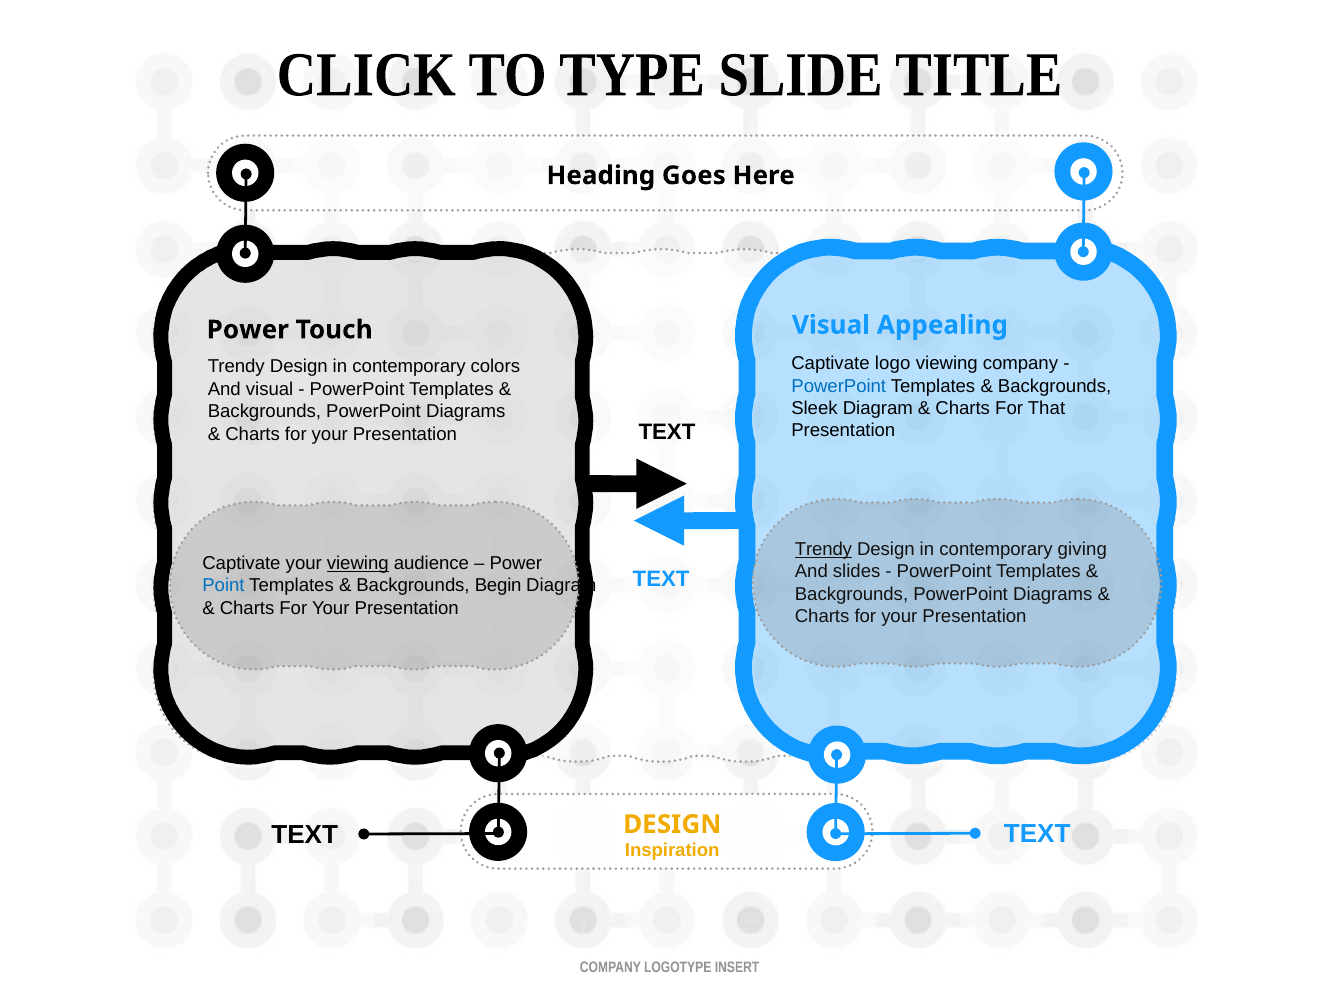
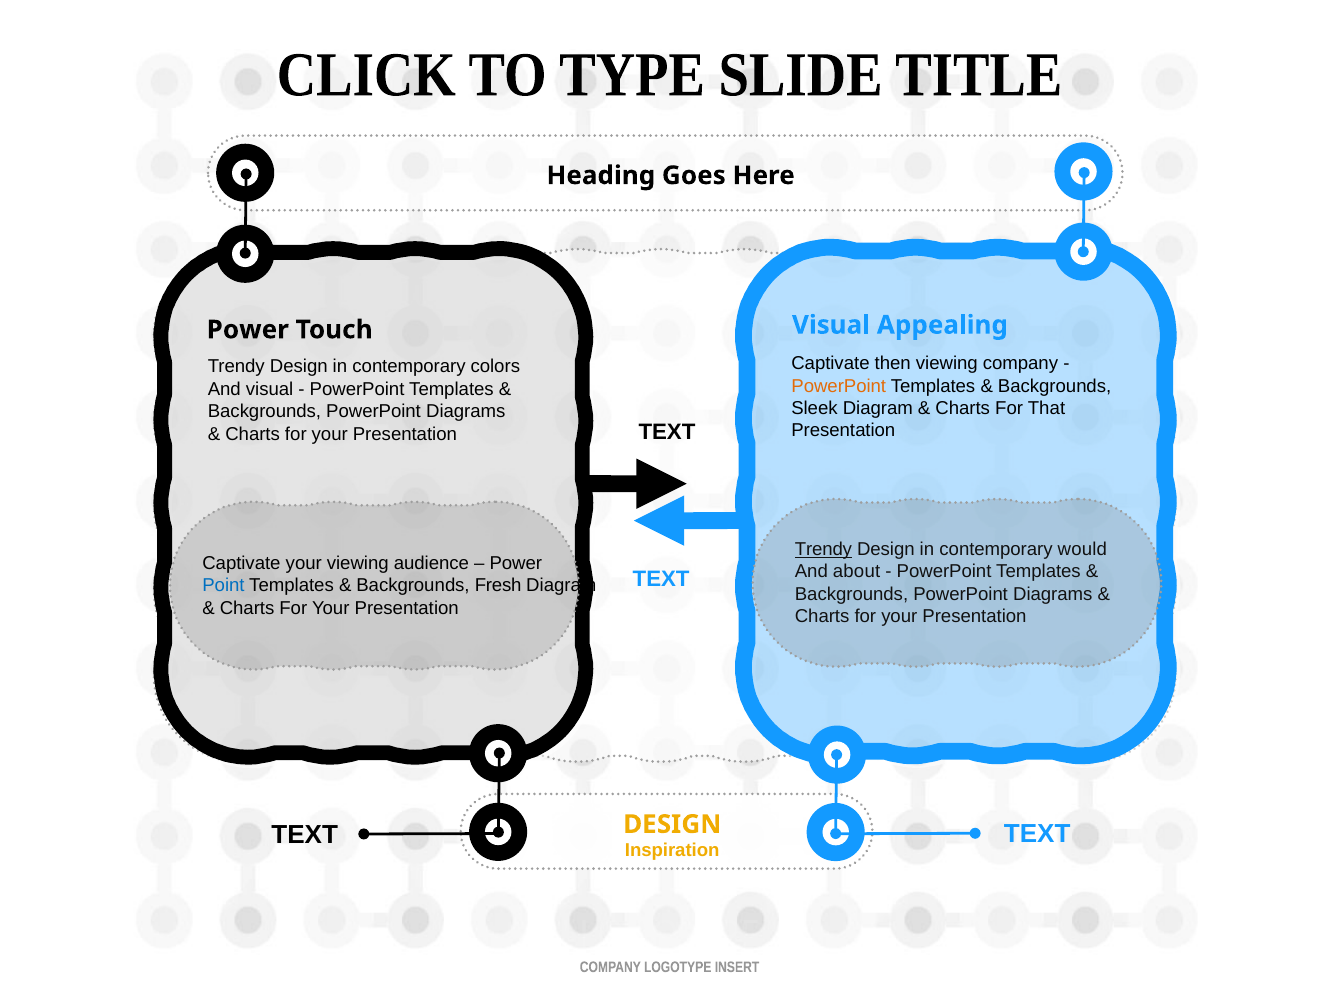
logo: logo -> then (893, 363)
PowerPoint colour: blue -> orange (839, 386)
giving: giving -> would (1082, 549)
viewing underline: present -> none (358, 563)
slides: slides -> about (857, 571)
Begin: Begin -> Fresh (498, 585)
